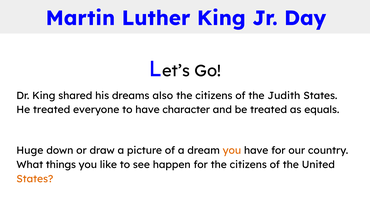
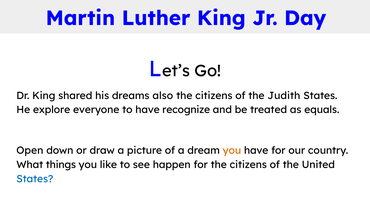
He treated: treated -> explore (52, 110)
character: character -> recognize (186, 110)
Huge: Huge -> Open (30, 151)
States colour: orange -> blue (35, 179)
